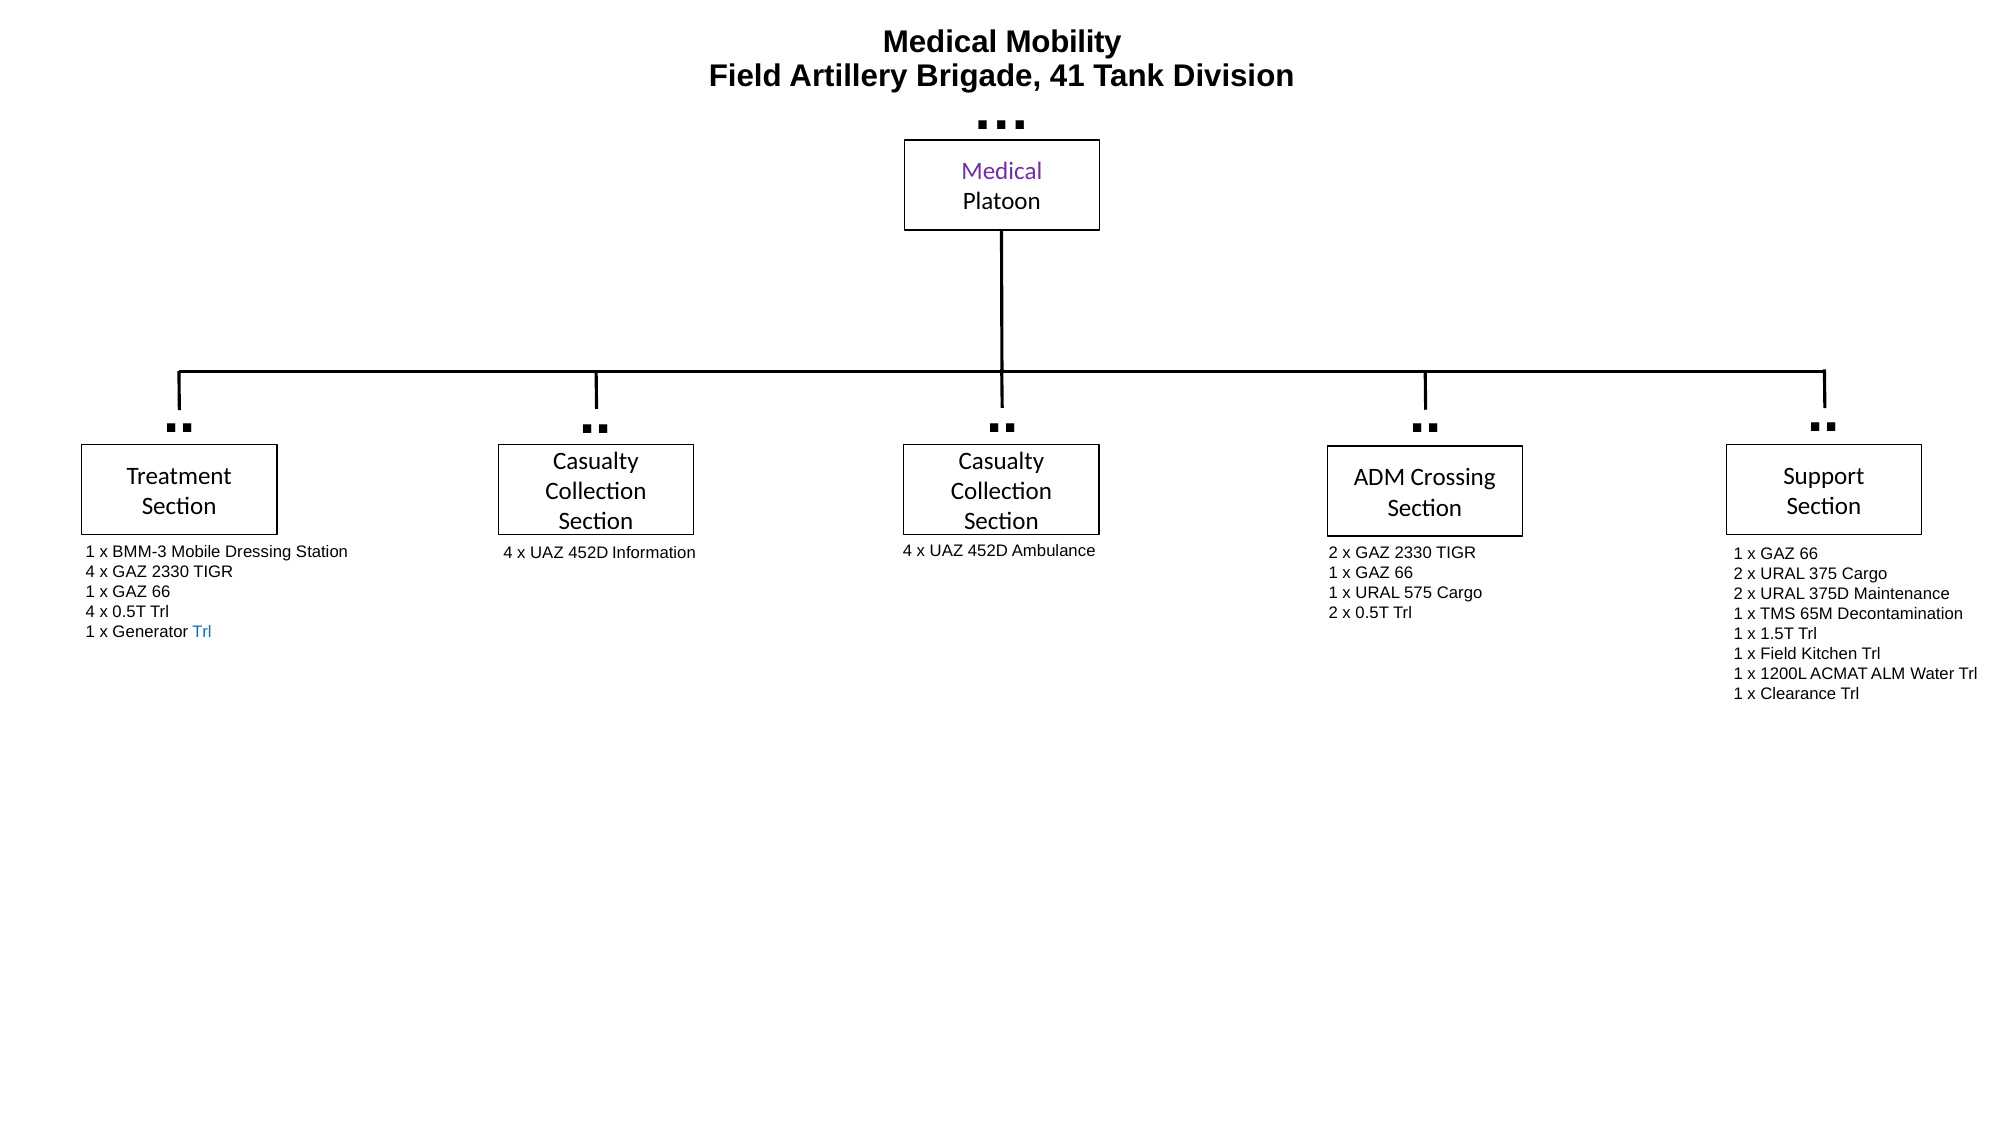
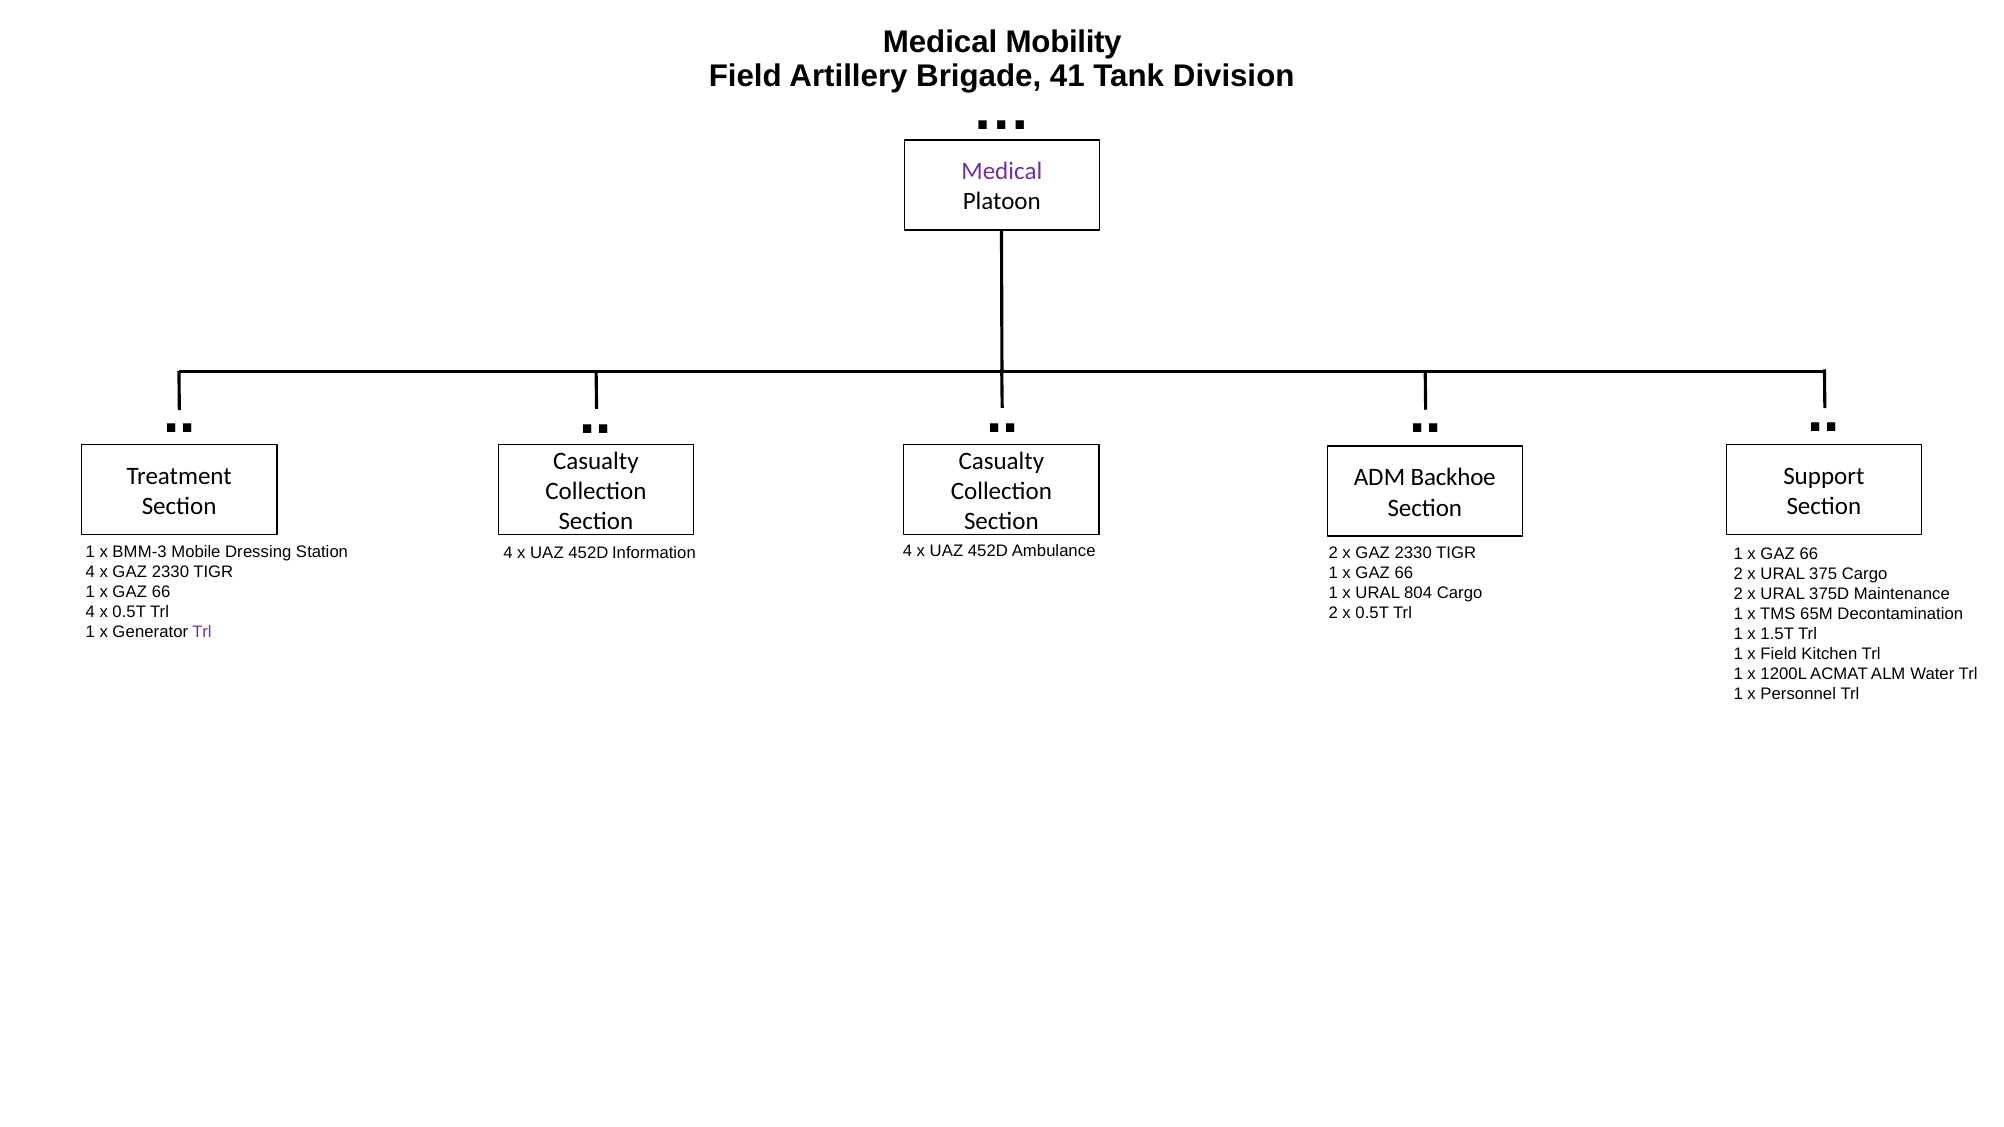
Crossing: Crossing -> Backhoe (1453, 478)
575: 575 -> 804 (1418, 593)
Trl colour: blue -> purple (202, 632)
Clearance: Clearance -> Personnel (1798, 694)
